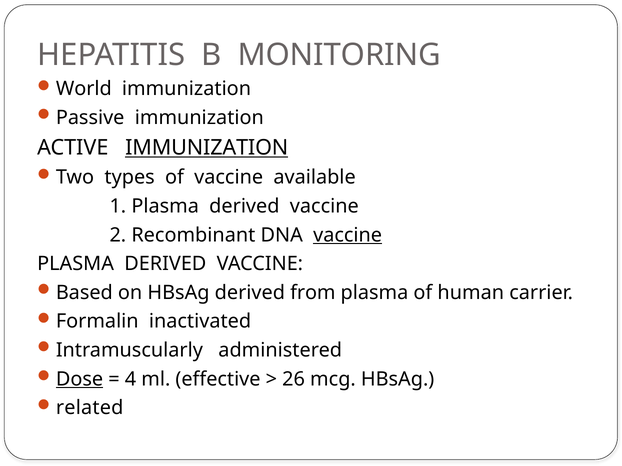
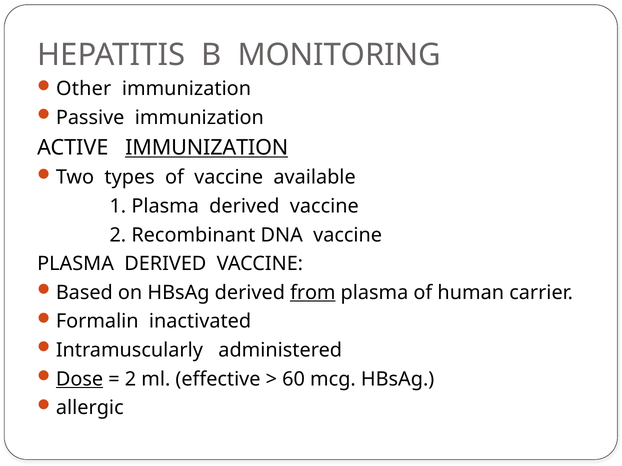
World: World -> Other (84, 89)
vaccine underline: present -> none (348, 235)
from underline: none -> present (313, 293)
4: 4 -> 2 (130, 379)
26: 26 -> 60 (294, 379)
related: related -> allergic (90, 408)
